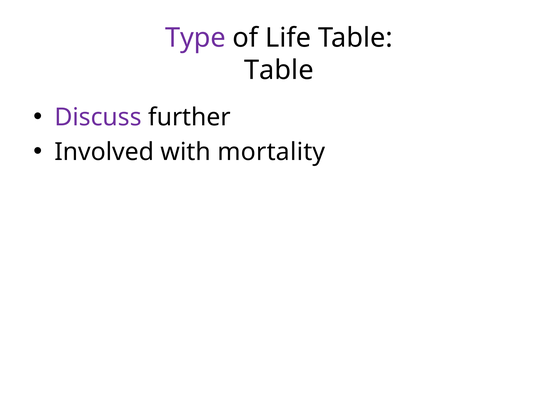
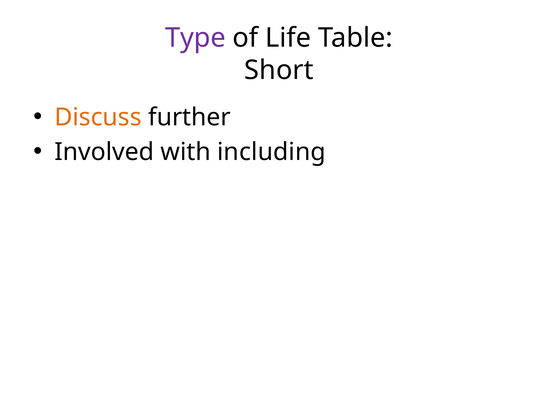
Table: Table -> Short (279, 70)
Discuss colour: purple -> orange (98, 117)
mortality: mortality -> including (271, 152)
